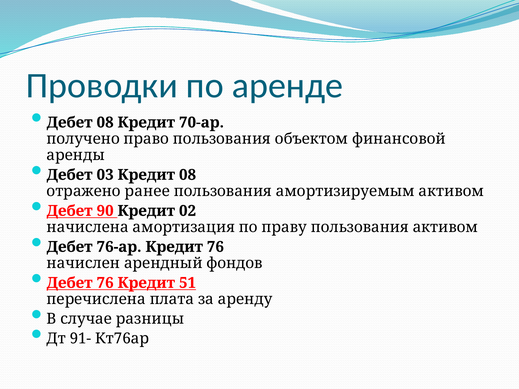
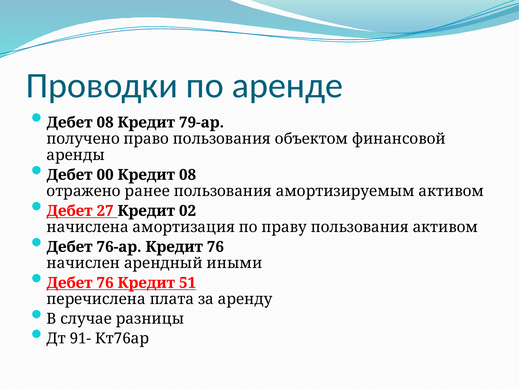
70-ар: 70-ар -> 79-ар (201, 123)
03: 03 -> 00 (105, 175)
90: 90 -> 27 (105, 211)
фондов: фондов -> иными (234, 263)
